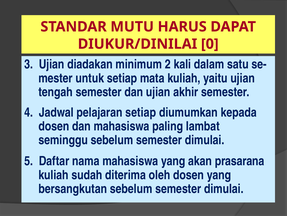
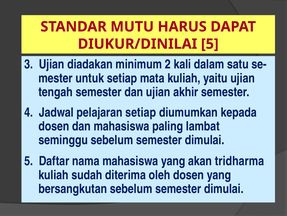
DIUKUR/DINILAI 0: 0 -> 5 (210, 44)
prasarana: prasarana -> tridharma (239, 161)
